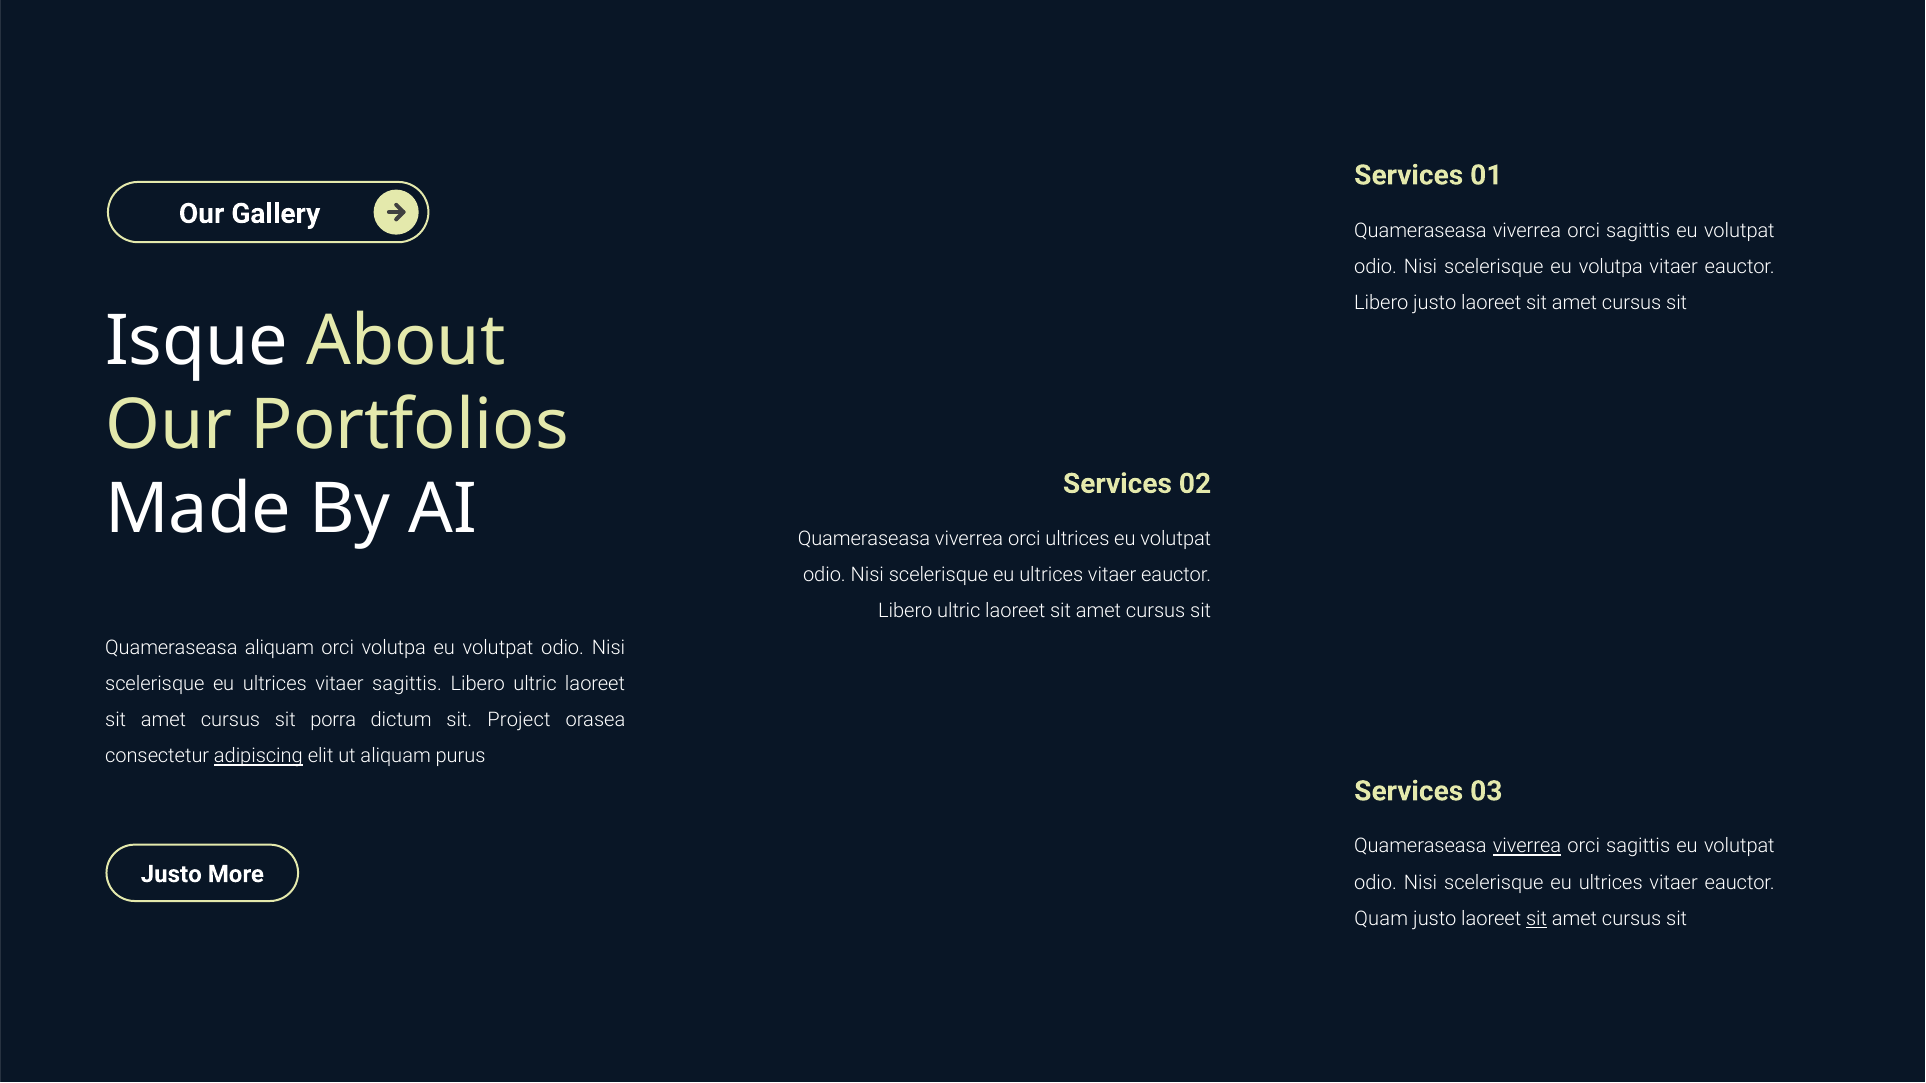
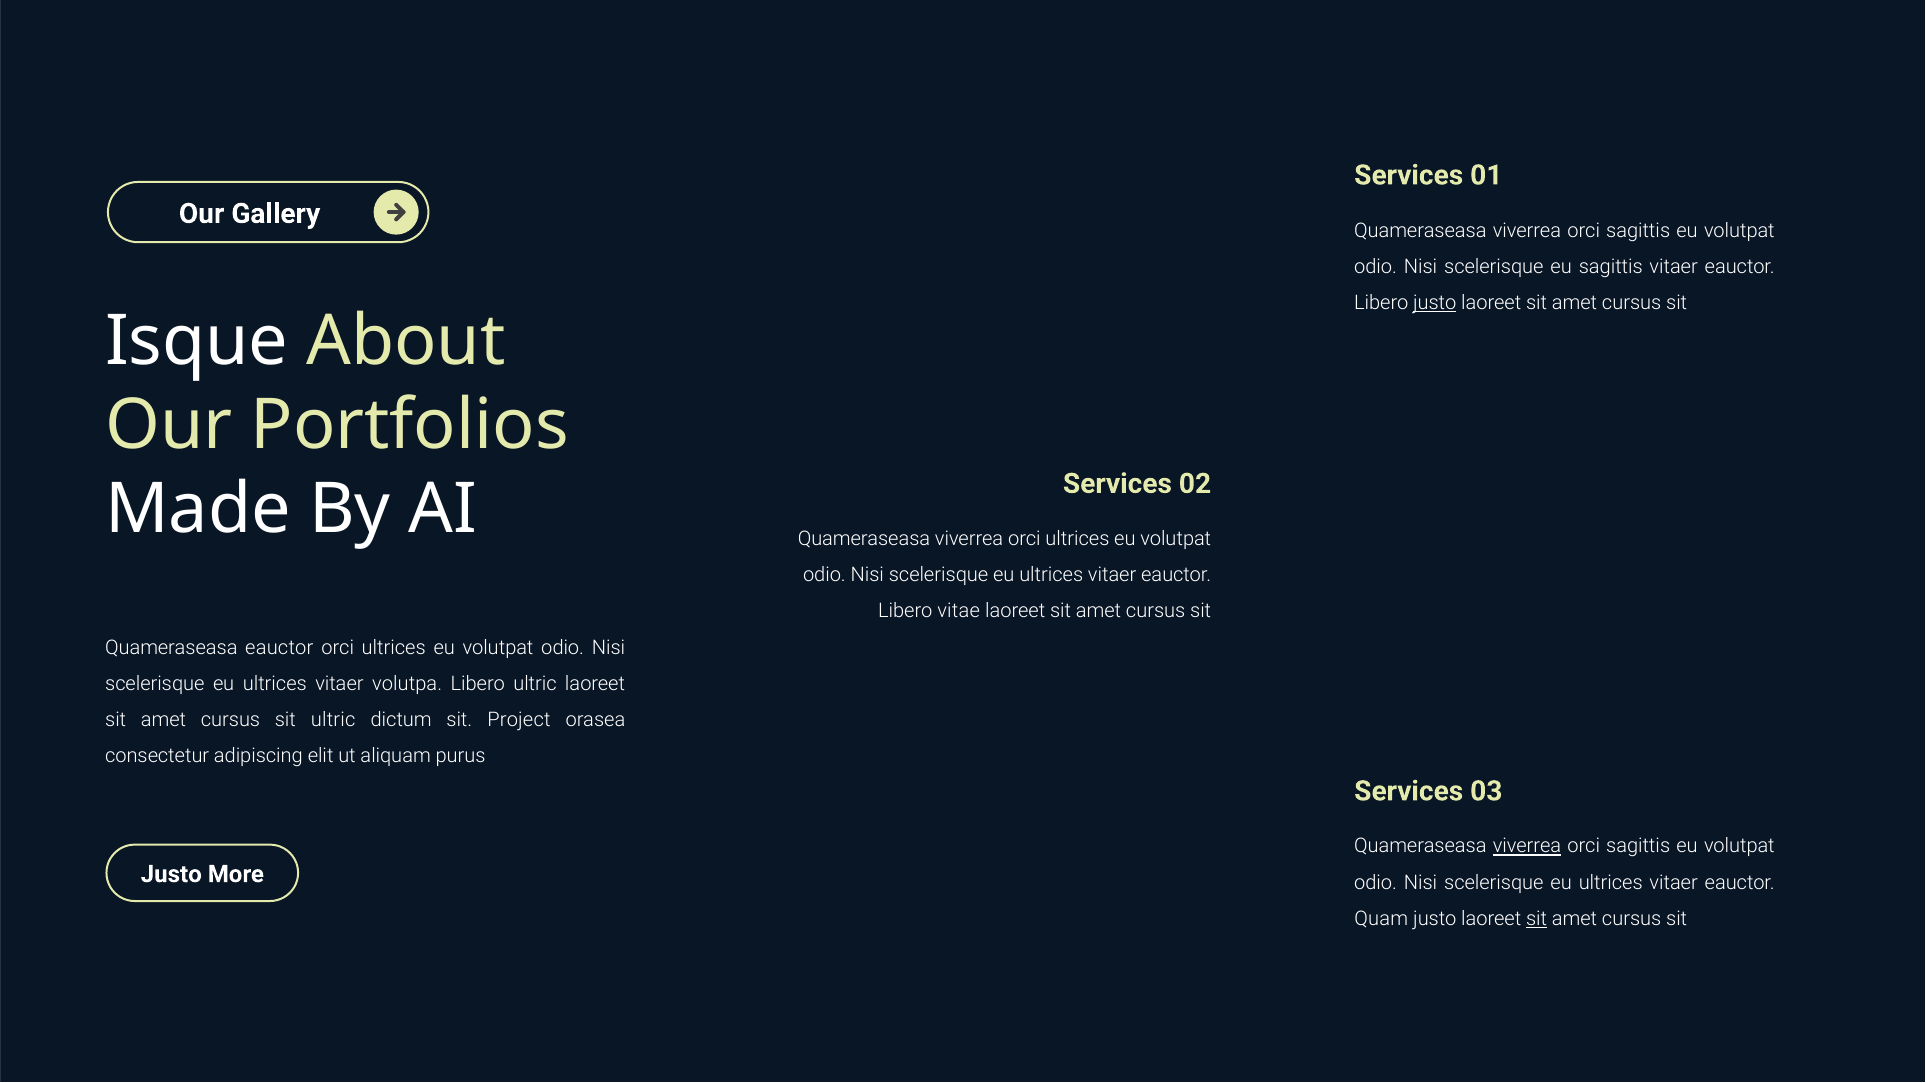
eu volutpa: volutpa -> sagittis (1611, 267)
justo underline: none -> present (1435, 303)
ultric: ultric -> vitae (959, 611)
Quameraseasa aliquam: aliquam -> eauctor (279, 648)
volutpa: volutpa -> ultrices (394, 648)
vitaer sagittis: sagittis -> volutpa (407, 684)
sit porra: porra -> ultric (333, 720)
adipiscing underline: present -> none (258, 757)
